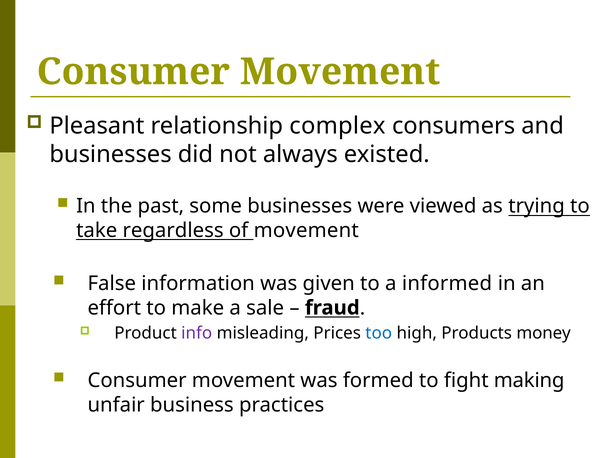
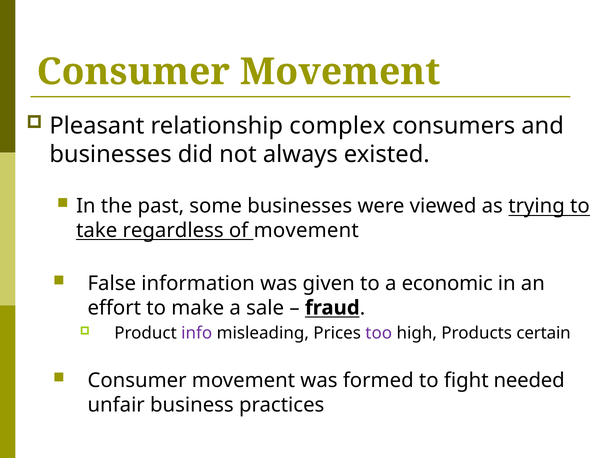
informed: informed -> economic (447, 284)
too colour: blue -> purple (379, 334)
money: money -> certain (544, 334)
making: making -> needed (529, 381)
